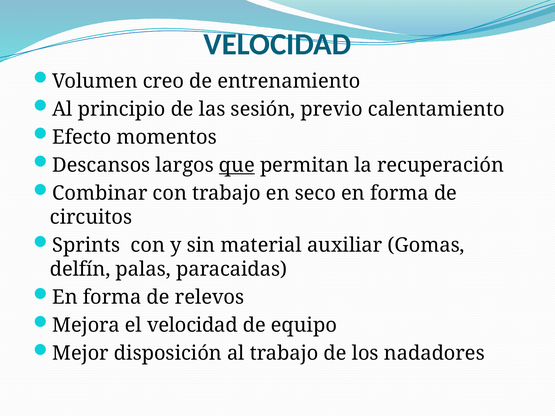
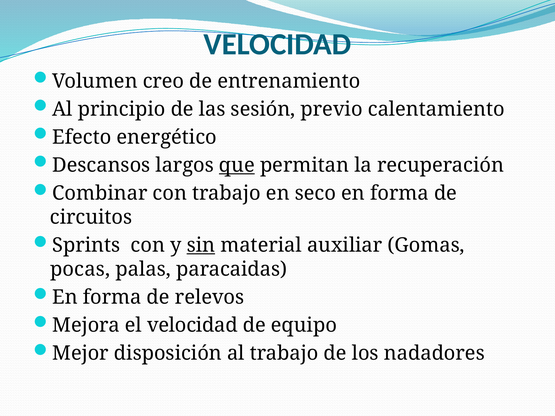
momentos: momentos -> energético (167, 137)
sin underline: none -> present (201, 245)
delfín: delfín -> pocas (80, 269)
